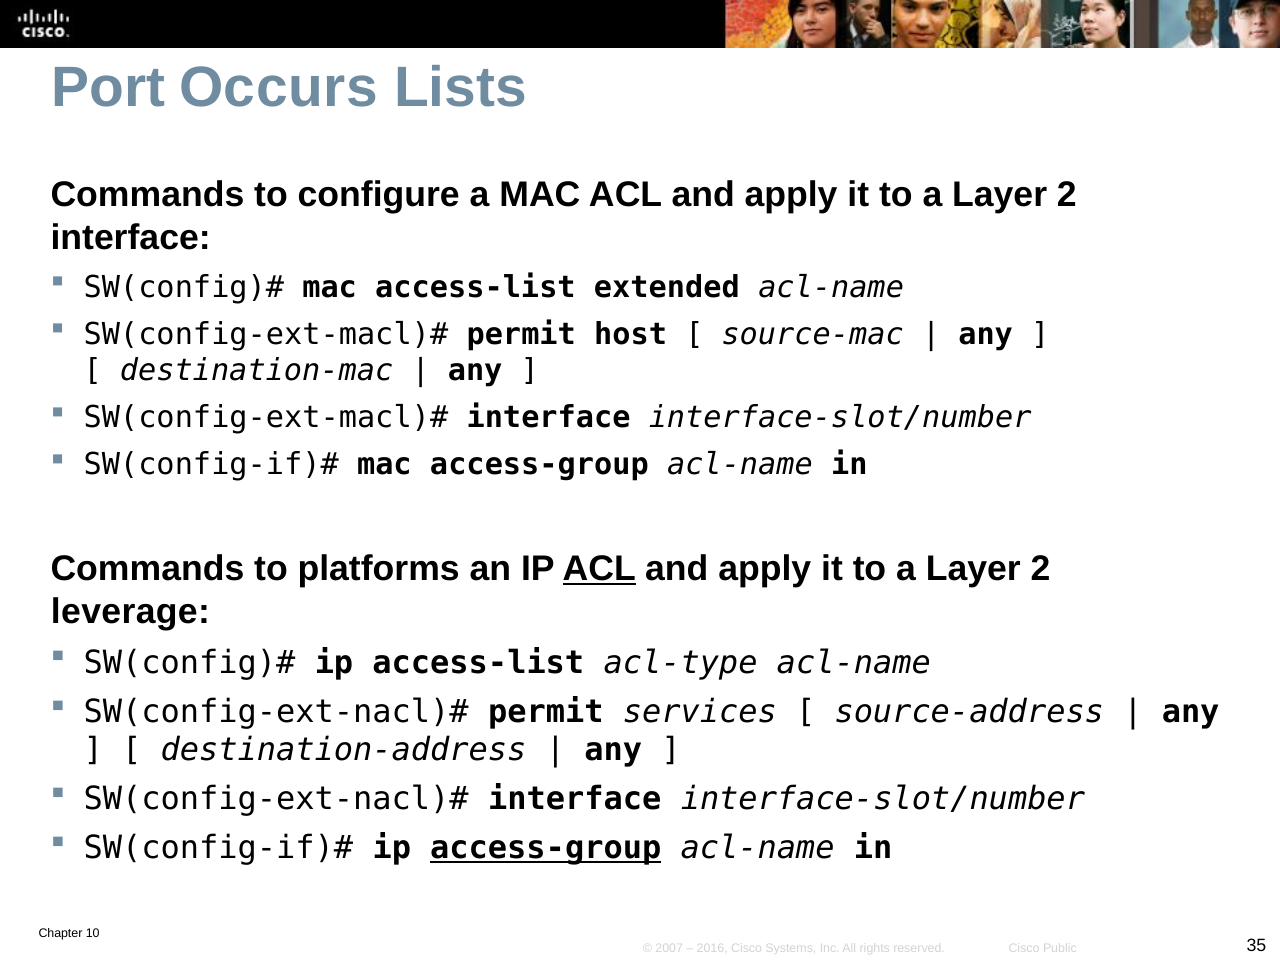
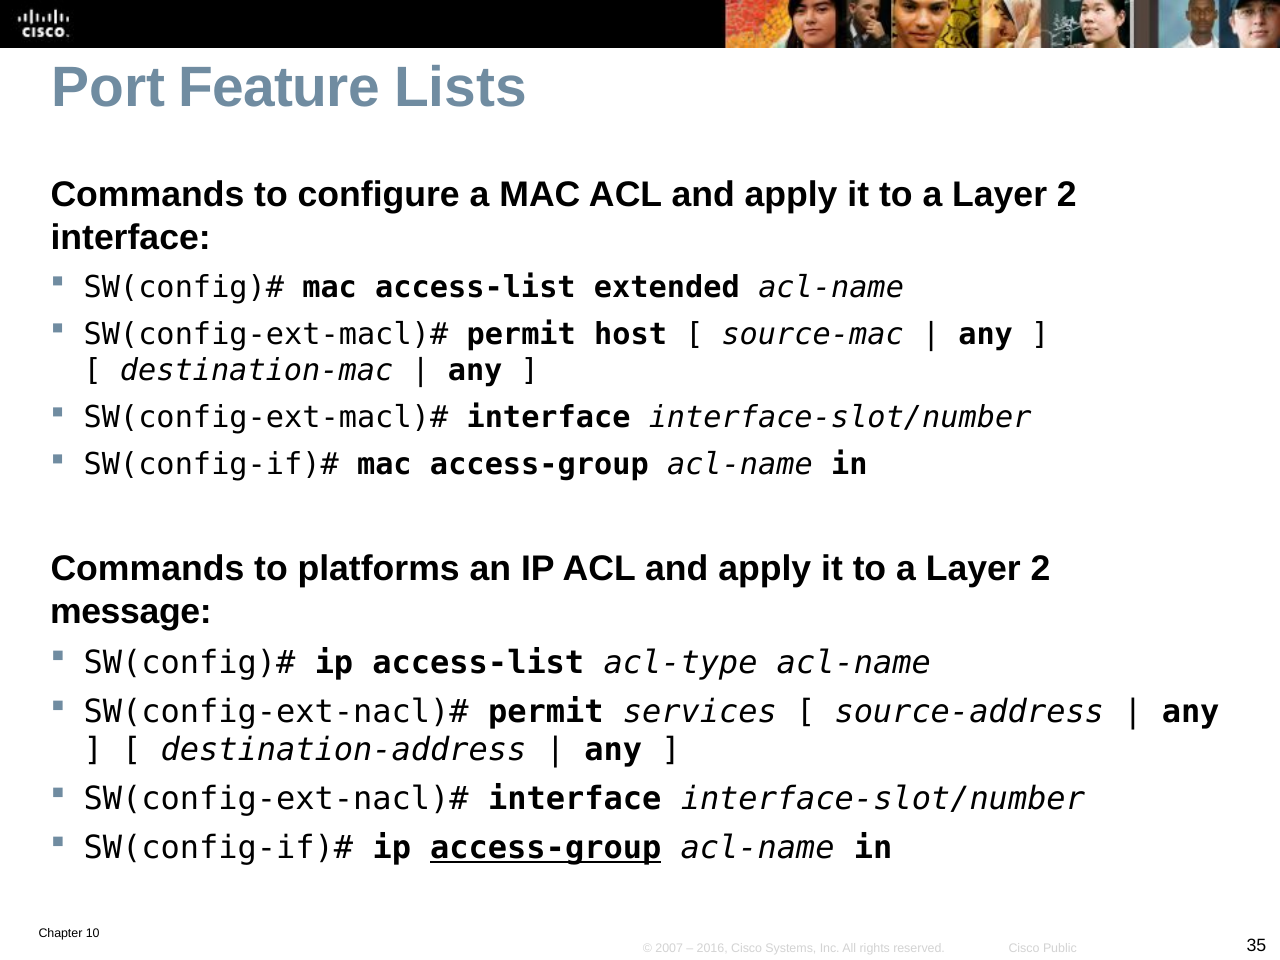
Occurs: Occurs -> Feature (279, 88)
ACL underline: present -> none (599, 569)
leverage: leverage -> message (131, 611)
